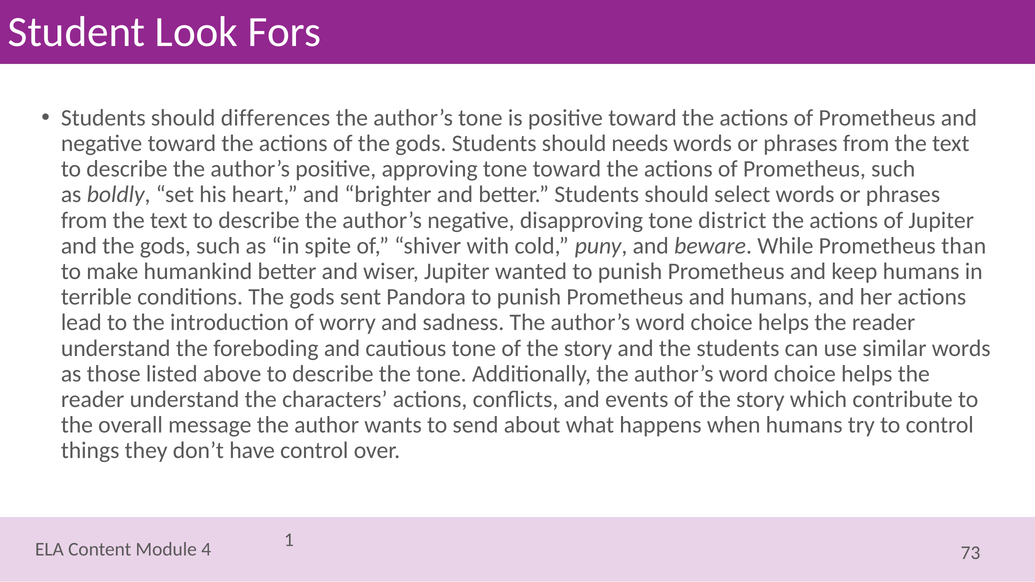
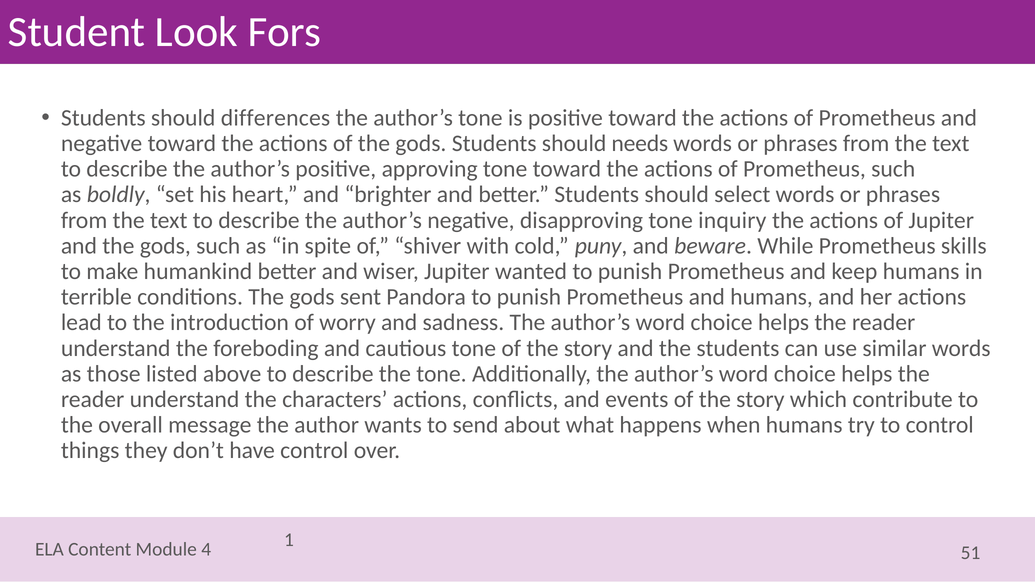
district: district -> inquiry (732, 220)
than: than -> skills (964, 246)
73: 73 -> 51 (971, 553)
